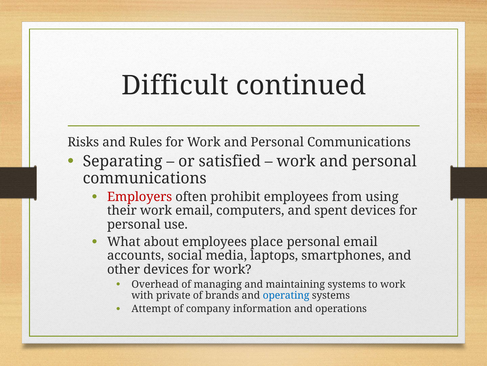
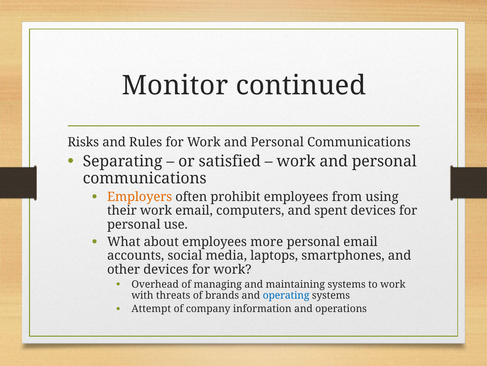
Difficult: Difficult -> Monitor (175, 85)
Employers colour: red -> orange (140, 196)
place: place -> more (267, 241)
private: private -> threats (173, 295)
